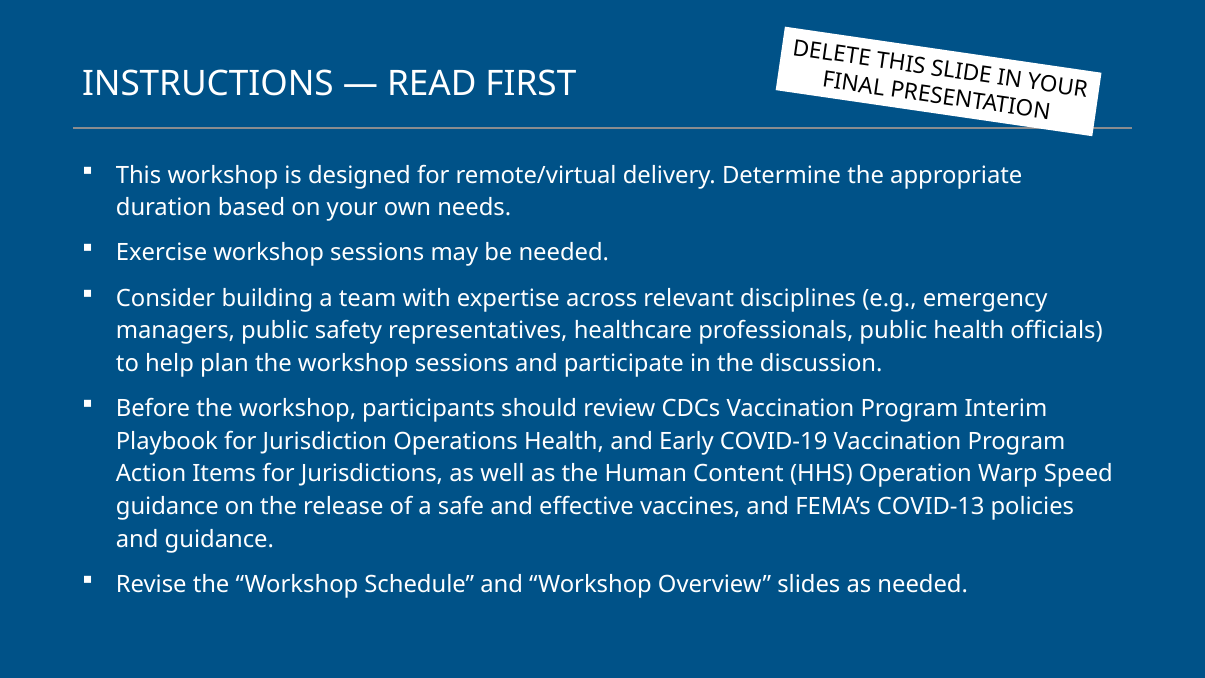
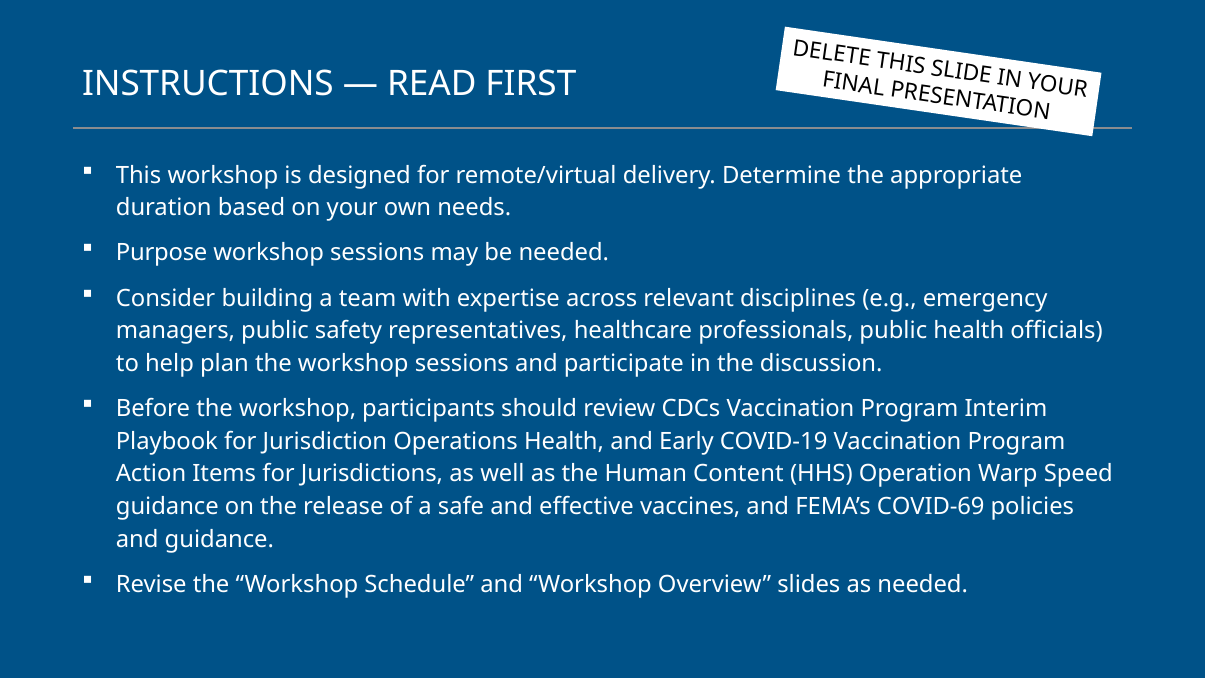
Exercise: Exercise -> Purpose (162, 253)
COVID-13: COVID-13 -> COVID-69 (931, 506)
